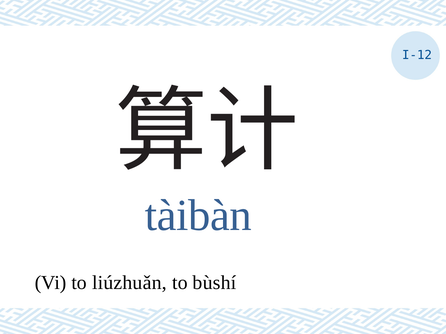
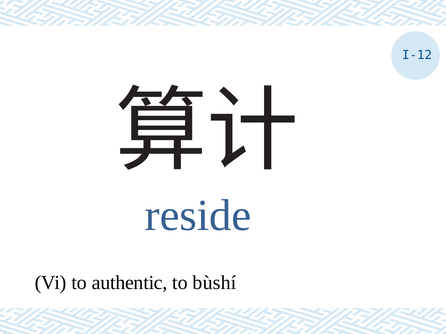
tàibàn: tàibàn -> reside (198, 216)
liúzhuǎn: liúzhuǎn -> authentic (130, 283)
